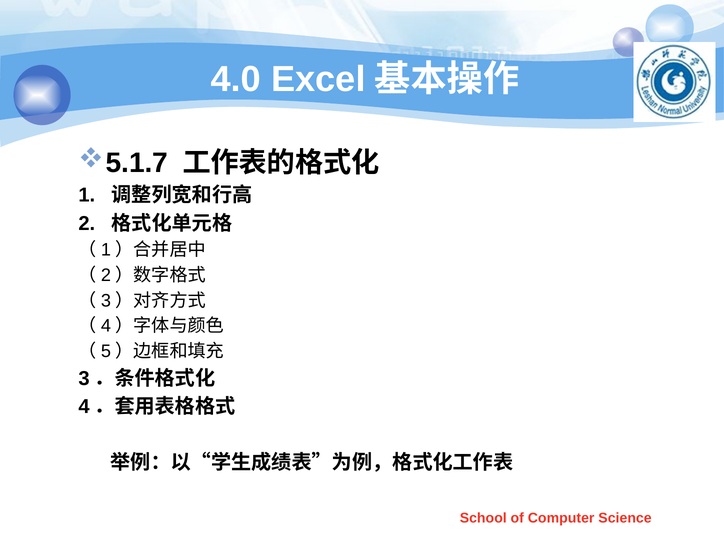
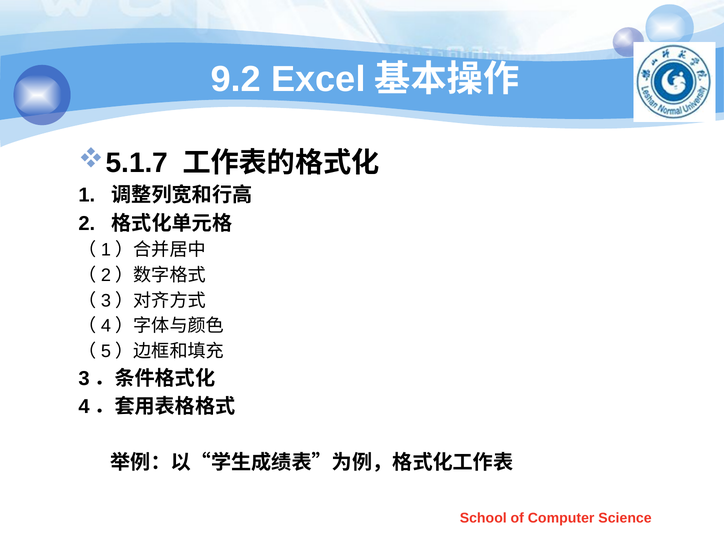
4.0: 4.0 -> 9.2 (236, 79)
